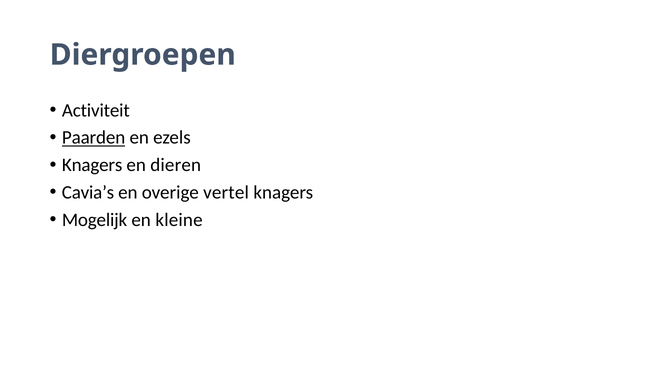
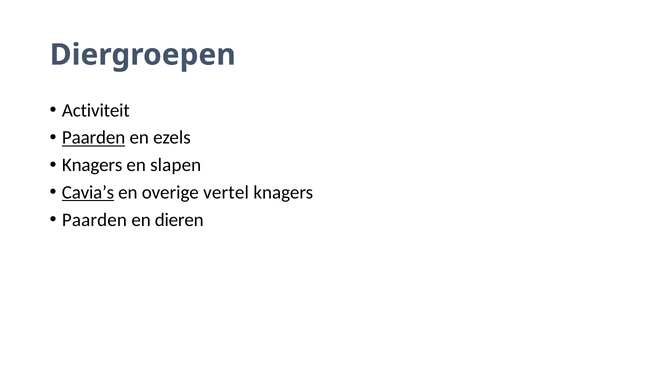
dieren: dieren -> slapen (176, 165)
Cavia’s underline: none -> present (88, 192)
Mogelijk: Mogelijk -> Paarden (94, 220)
kleine: kleine -> dieren (179, 220)
